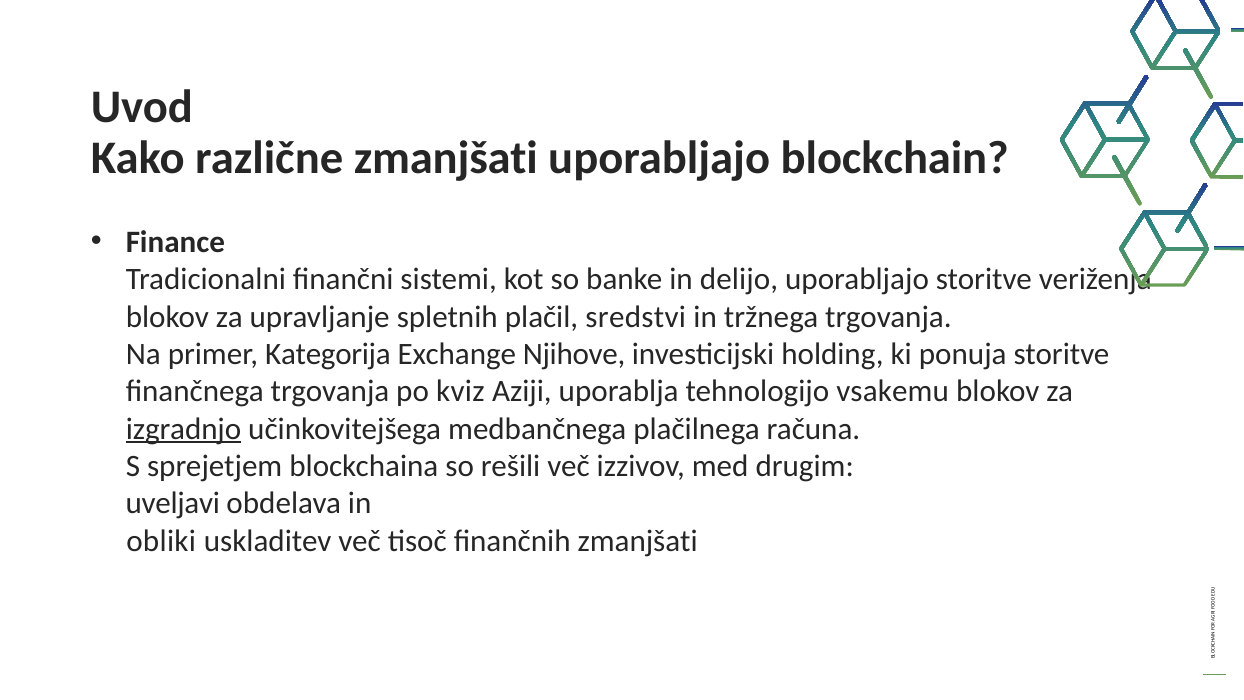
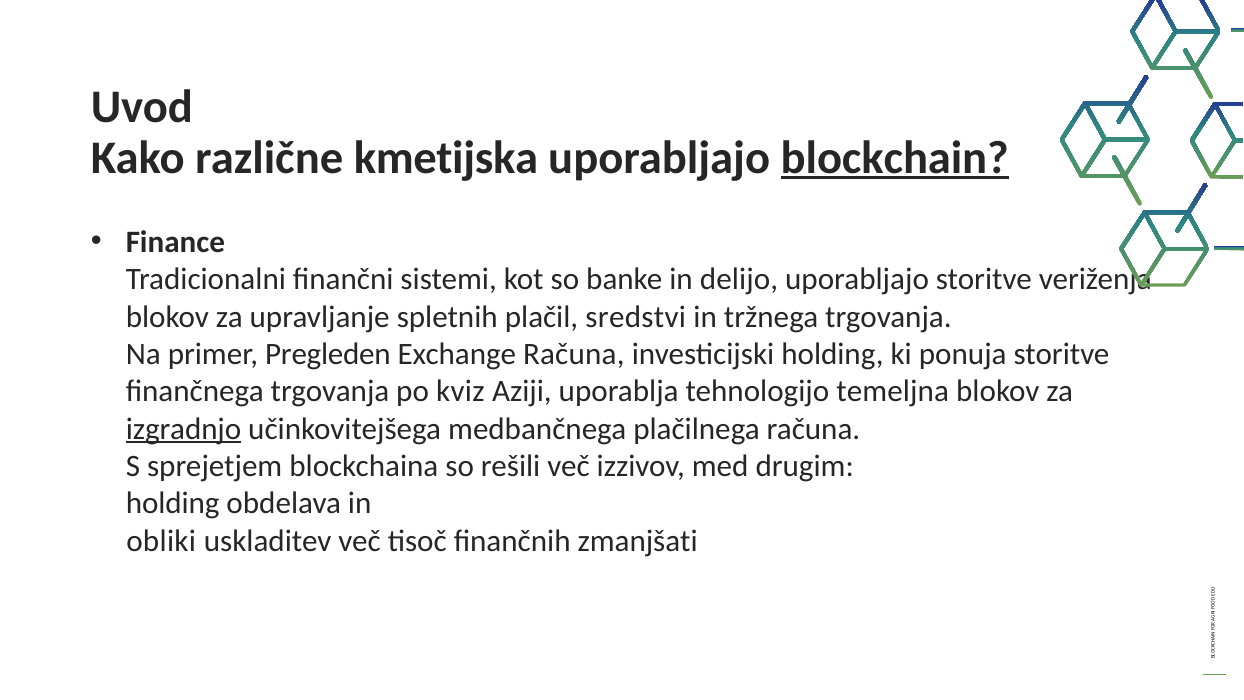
različne zmanjšati: zmanjšati -> kmetijska (446, 158)
blockchain underline: none -> present (895, 158)
Kategorija: Kategorija -> Pregleden (328, 354)
Exchange Njihove: Njihove -> Računa (574, 354)
vsakemu: vsakemu -> temeljna (893, 391)
uveljavi: uveljavi -> holding (173, 503)
